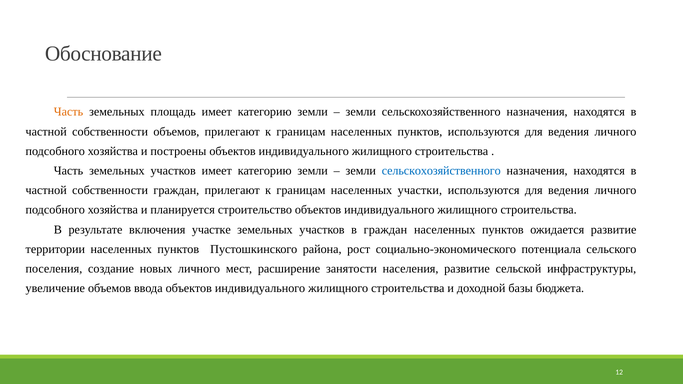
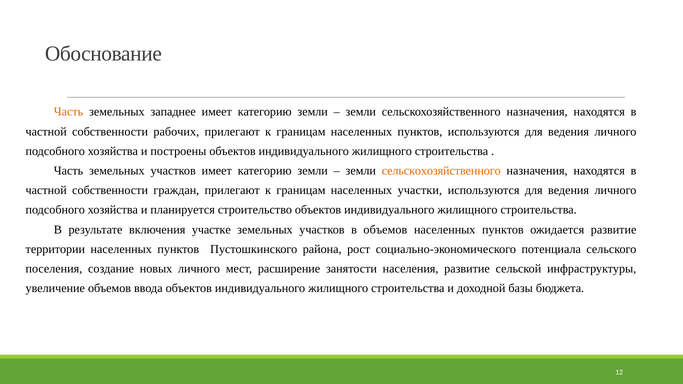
площадь: площадь -> западнее (173, 112)
собственности объемов: объемов -> рабочих (176, 132)
сельскохозяйственного colour: blue -> orange (441, 171)
в граждан: граждан -> объемов (385, 230)
